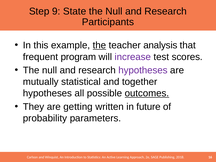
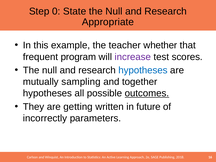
9: 9 -> 0 (56, 11)
Participants: Participants -> Appropriate (108, 22)
the underline: present -> none (99, 45)
analysis: analysis -> whether (160, 45)
hypotheses colour: purple -> blue (143, 70)
statistical: statistical -> sampling (81, 82)
probability: probability -> incorrectly (45, 118)
